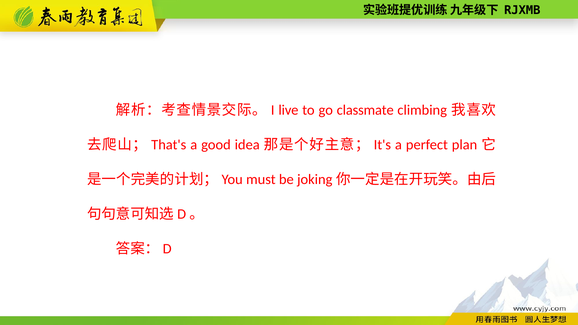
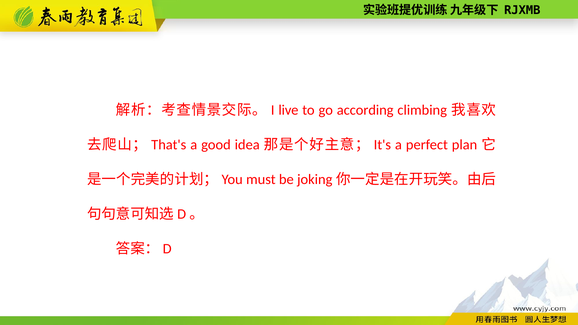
classmate: classmate -> according (365, 110)
